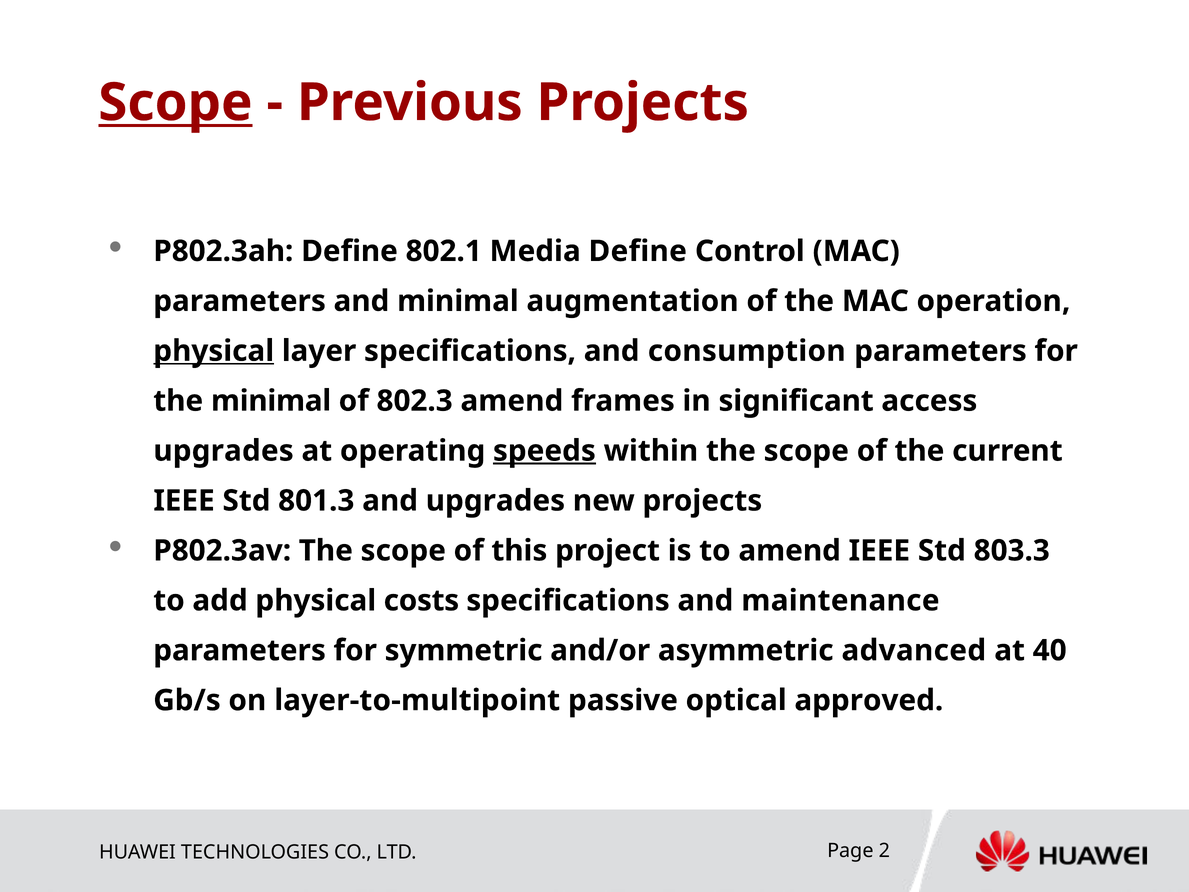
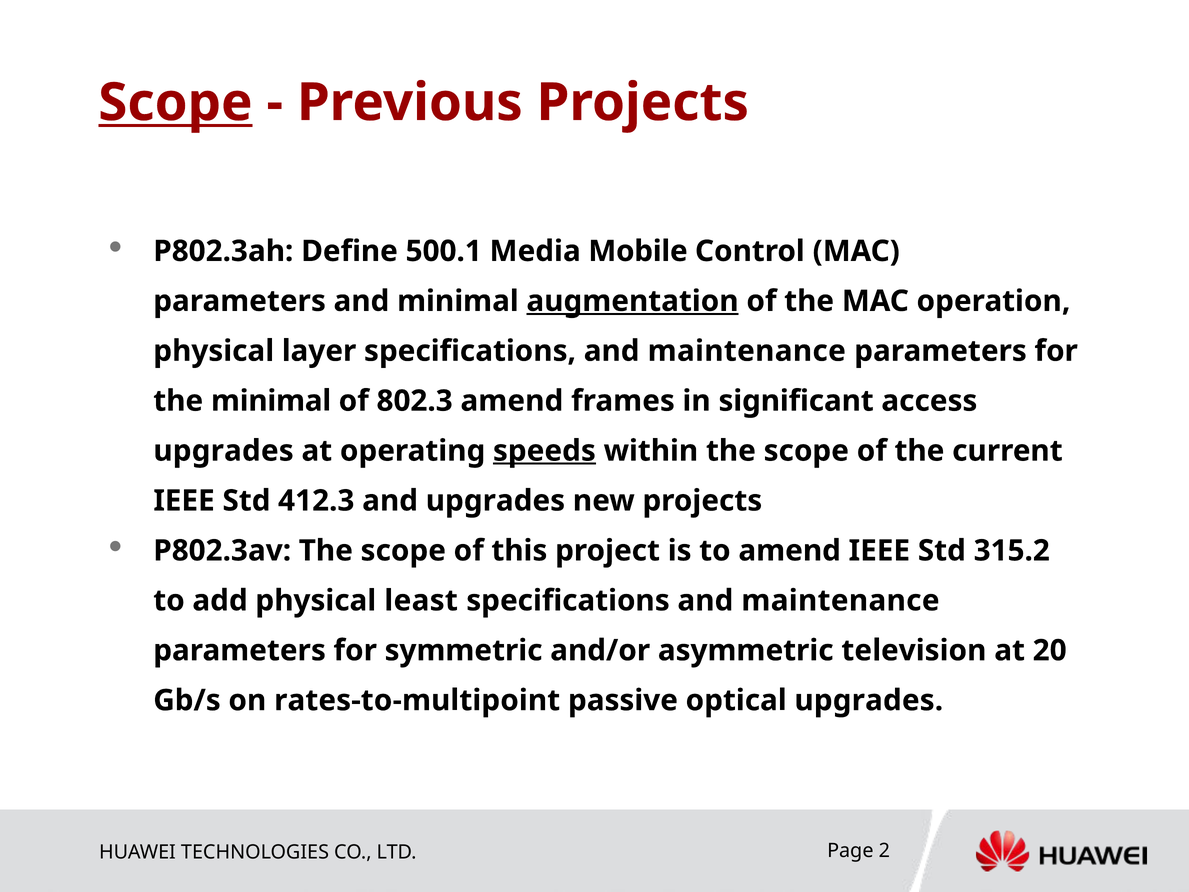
802.1: 802.1 -> 500.1 (444, 251)
Media Define: Define -> Mobile (638, 251)
augmentation underline: none -> present (632, 301)
physical underline: present -> none (214, 351)
layer specifications and consumption: consumption -> maintenance (747, 351)
801.3: 801.3 -> 412.3 (316, 501)
803.3: 803.3 -> 315.2 (1012, 551)
costs: costs -> least (421, 600)
advanced: advanced -> television (914, 650)
40: 40 -> 20 (1050, 650)
layer-to-multipoint: layer-to-multipoint -> rates-to-multipoint (417, 700)
optical approved: approved -> upgrades (869, 700)
